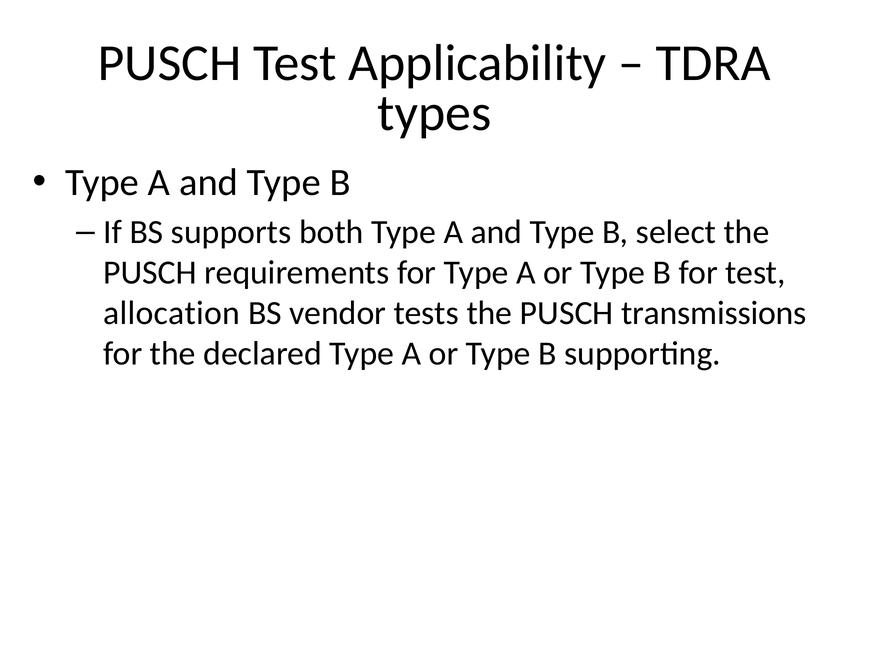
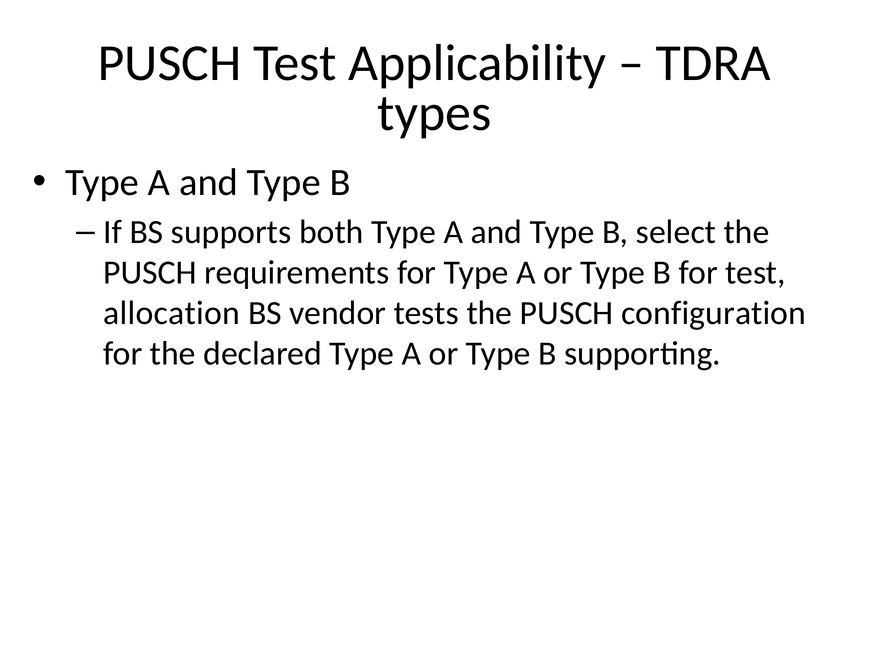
transmissions: transmissions -> configuration (714, 313)
